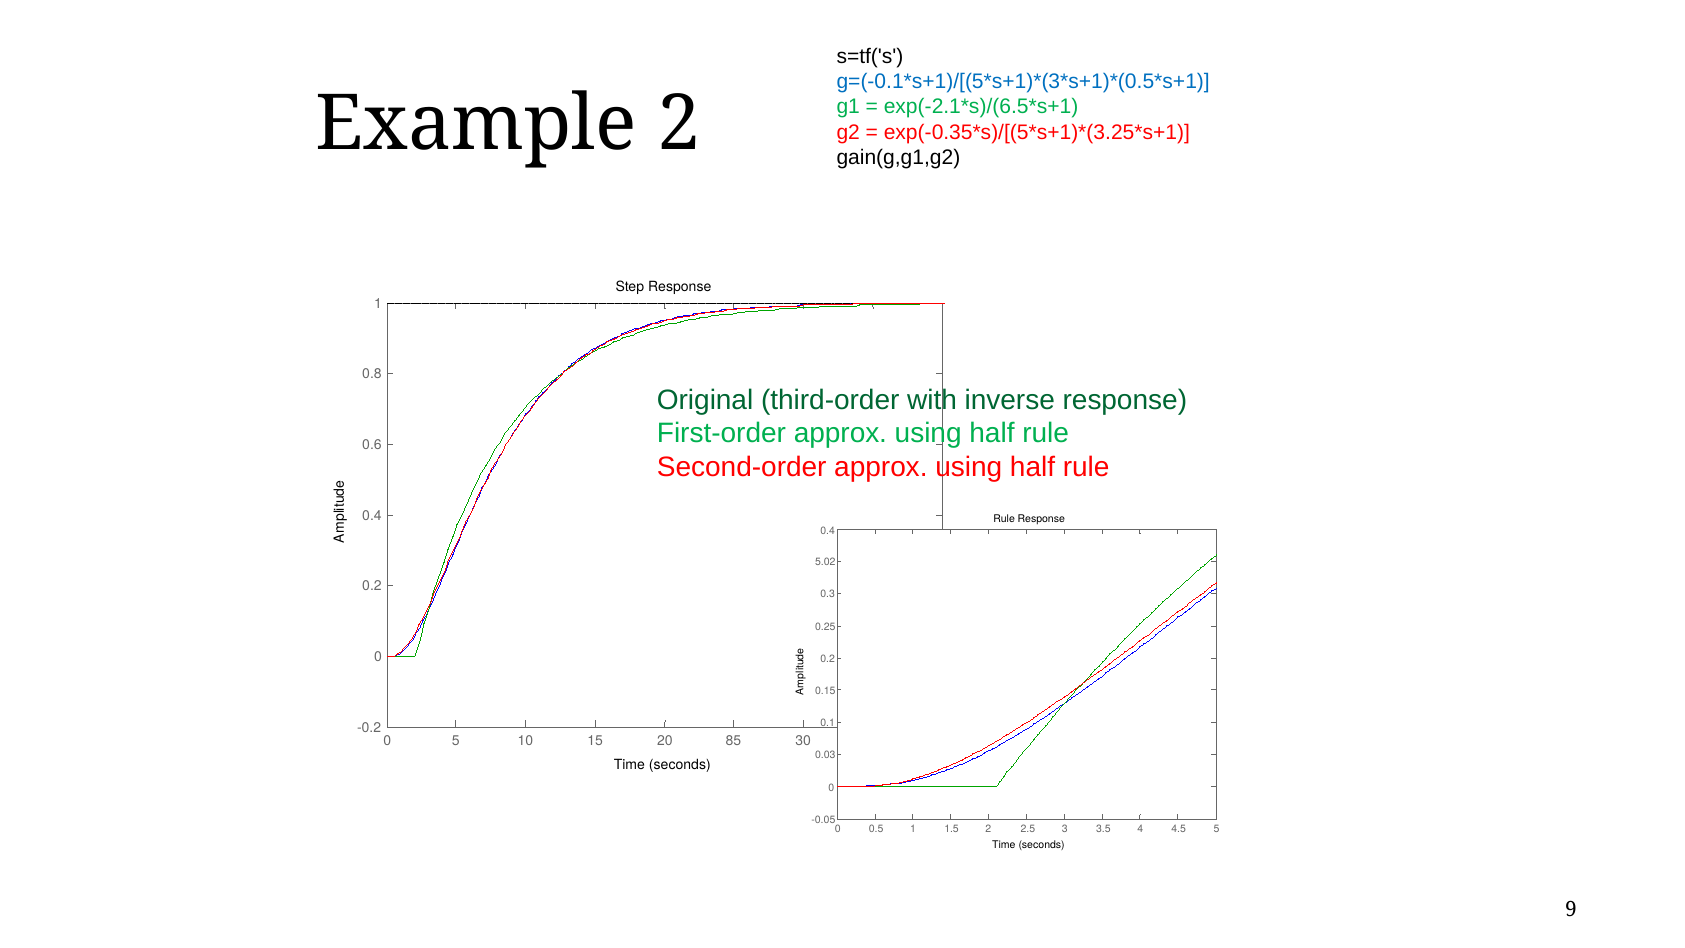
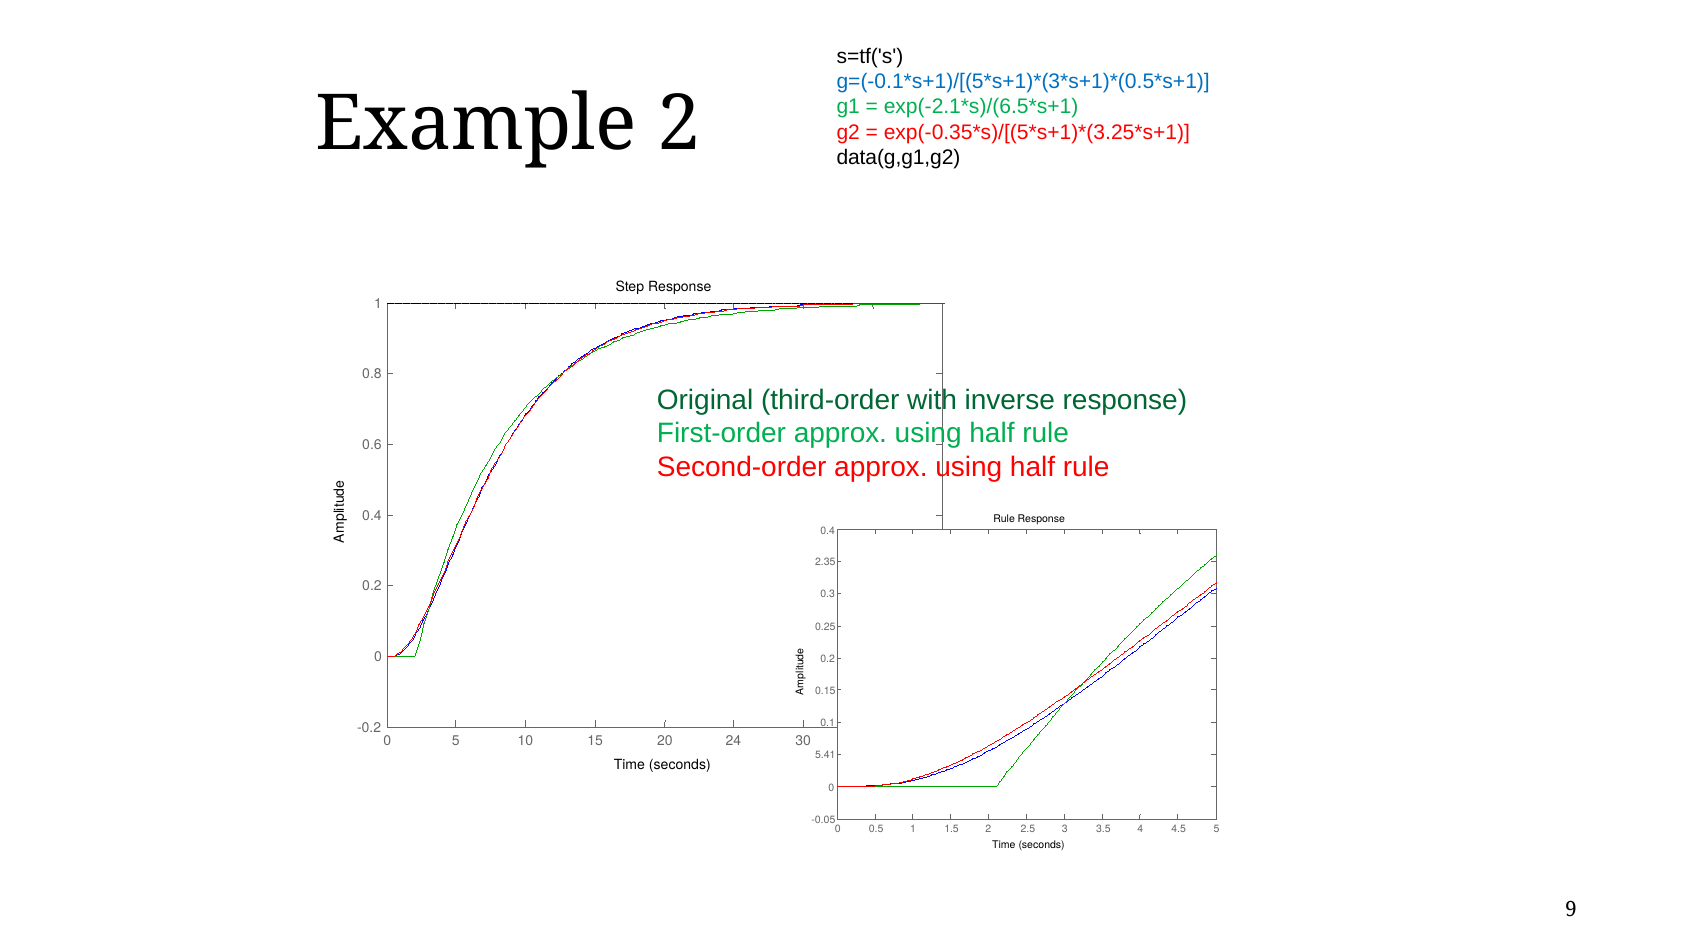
gain(g,g1,g2: gain(g,g1,g2 -> data(g,g1,g2 (898, 157)
5.02: 5.02 -> 2.35 (825, 562)
85: 85 -> 24 (733, 741)
0.03: 0.03 -> 5.41 (825, 755)
